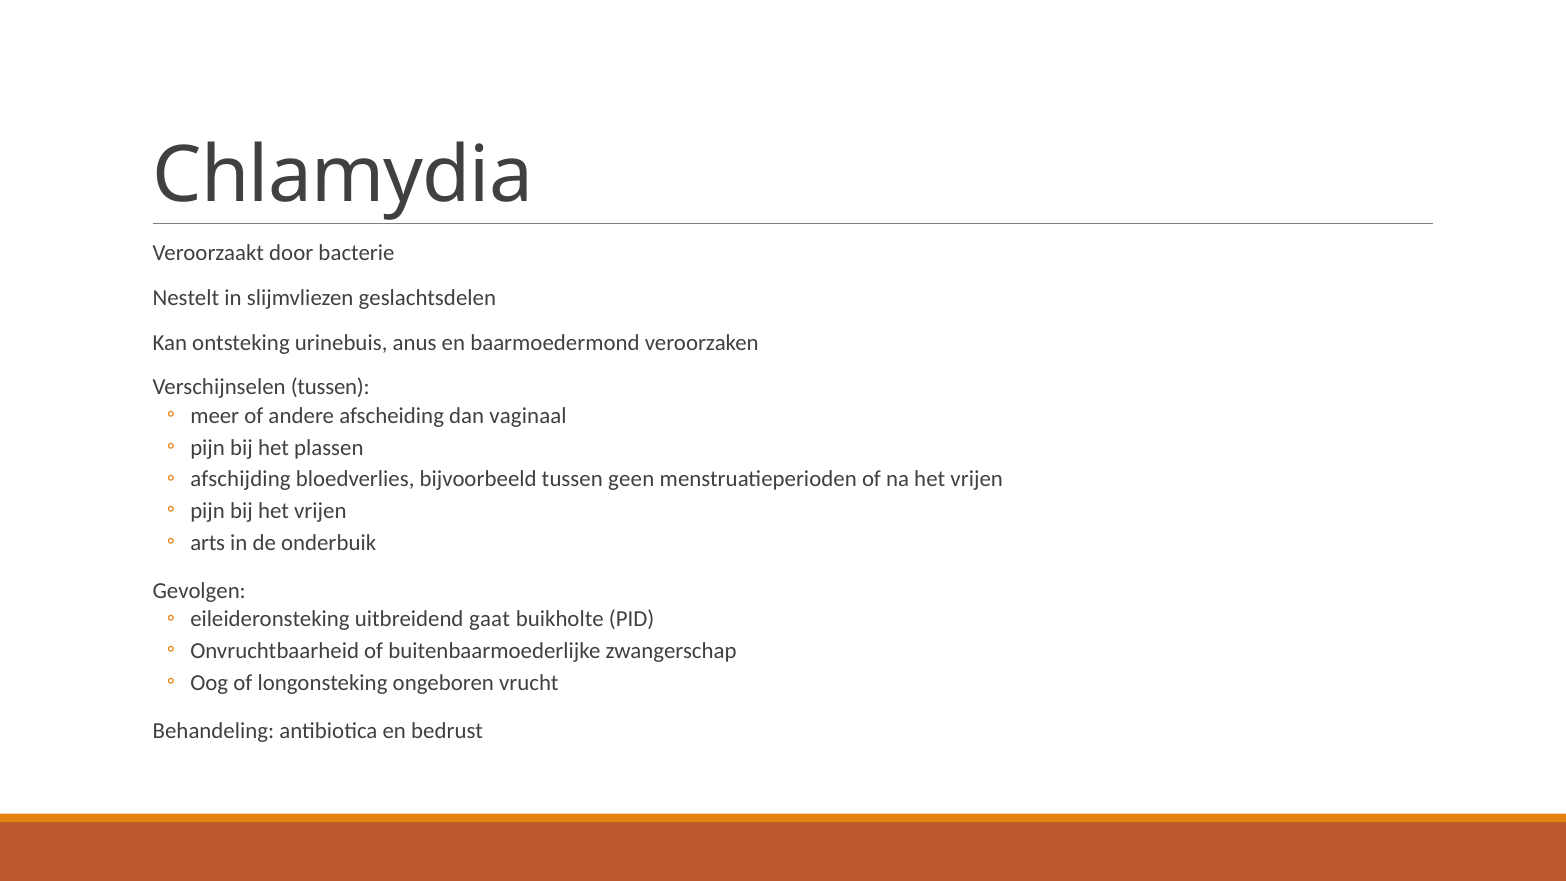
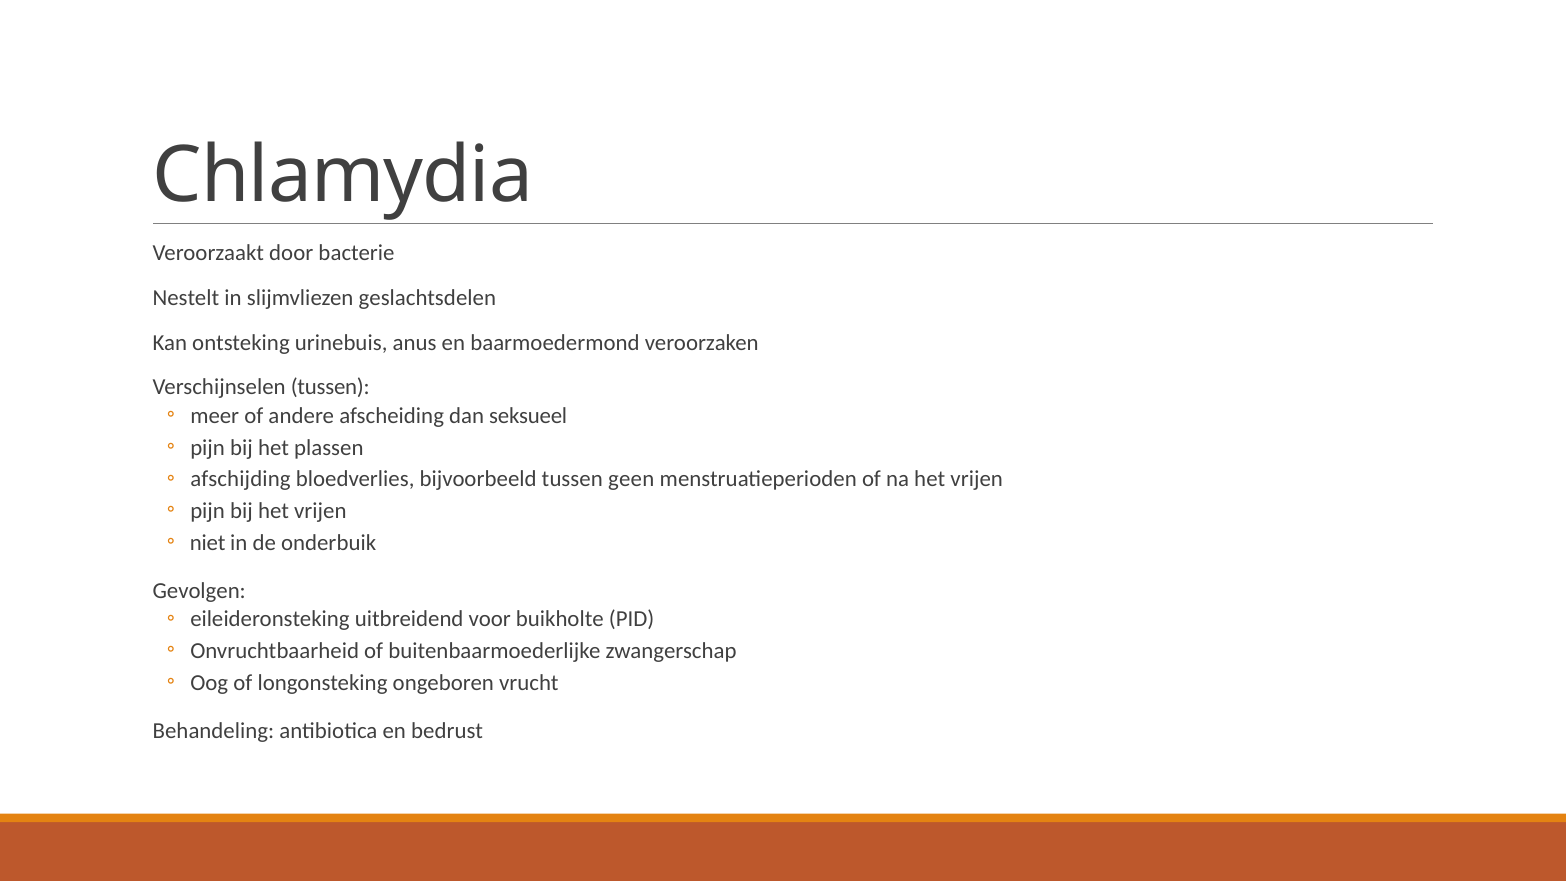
vaginaal: vaginaal -> seksueel (528, 416)
arts: arts -> niet (208, 543)
gaat: gaat -> voor (490, 619)
